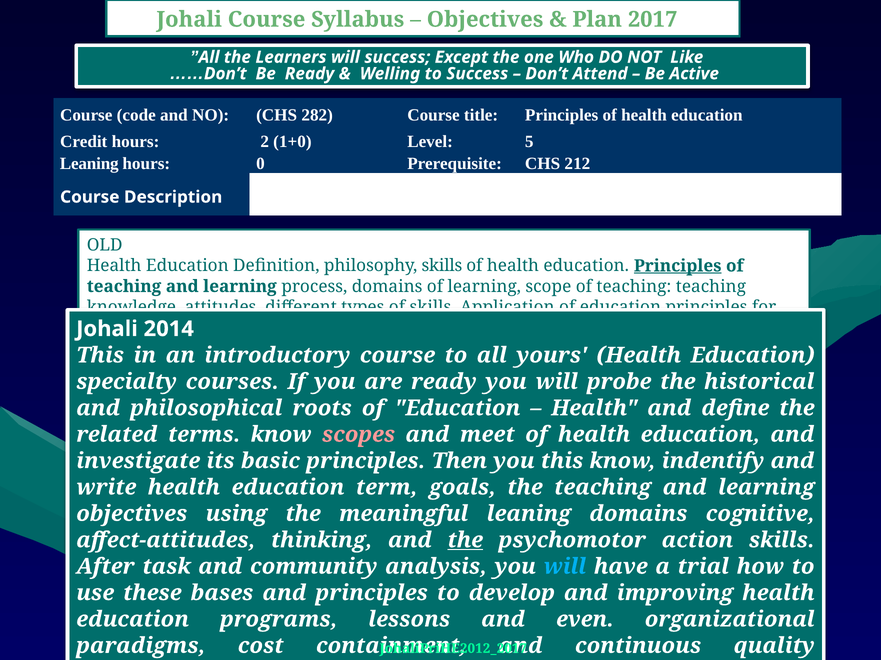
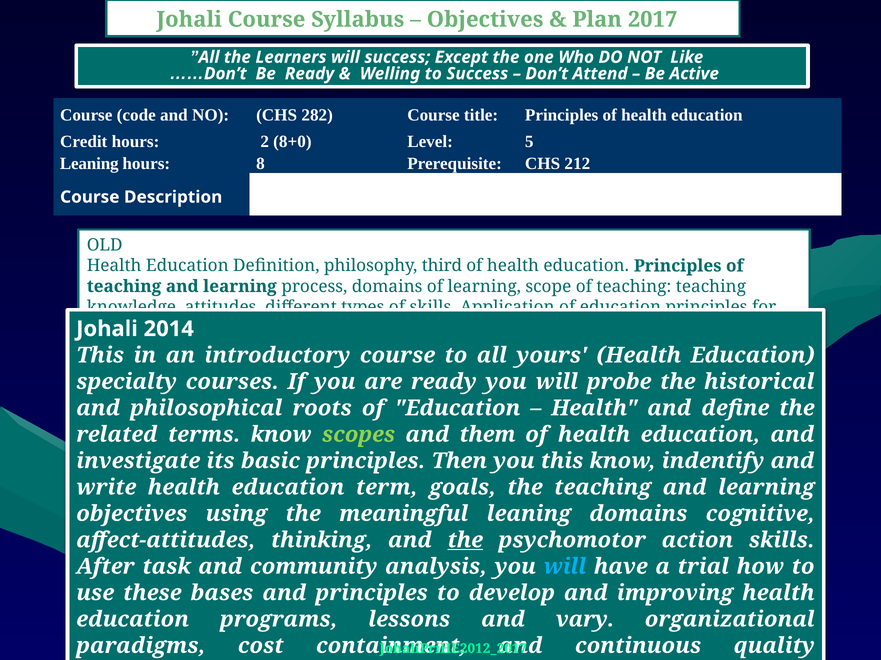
1+0: 1+0 -> 8+0 (292, 142)
0: 0 -> 8 (260, 164)
philosophy skills: skills -> third (442, 266)
Principles underline: present -> none (678, 266)
scopes colour: pink -> light green (359, 435)
meet: meet -> them (488, 435)
even: even -> vary (585, 620)
